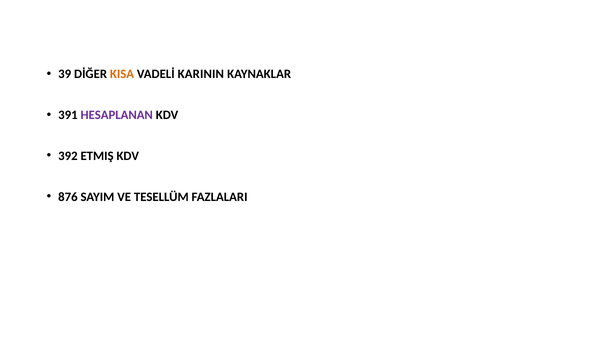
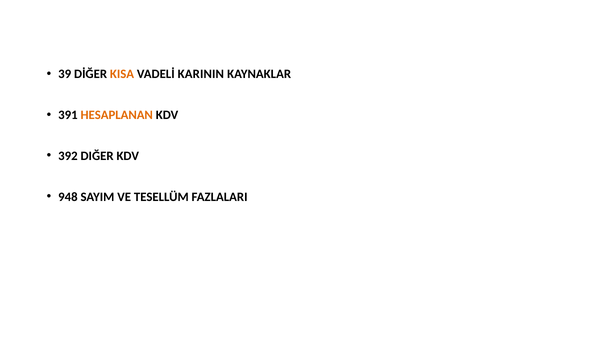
HESAPLANAN colour: purple -> orange (117, 115)
ETMIŞ: ETMIŞ -> DIĞER (97, 156)
876: 876 -> 948 (68, 197)
